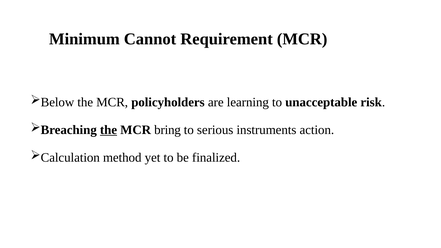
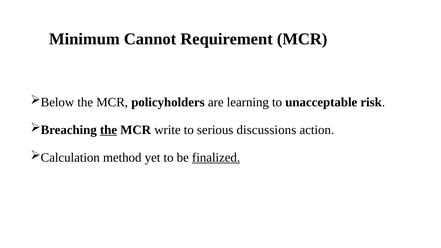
bring: bring -> write (167, 130)
instruments: instruments -> discussions (266, 130)
finalized underline: none -> present (216, 158)
